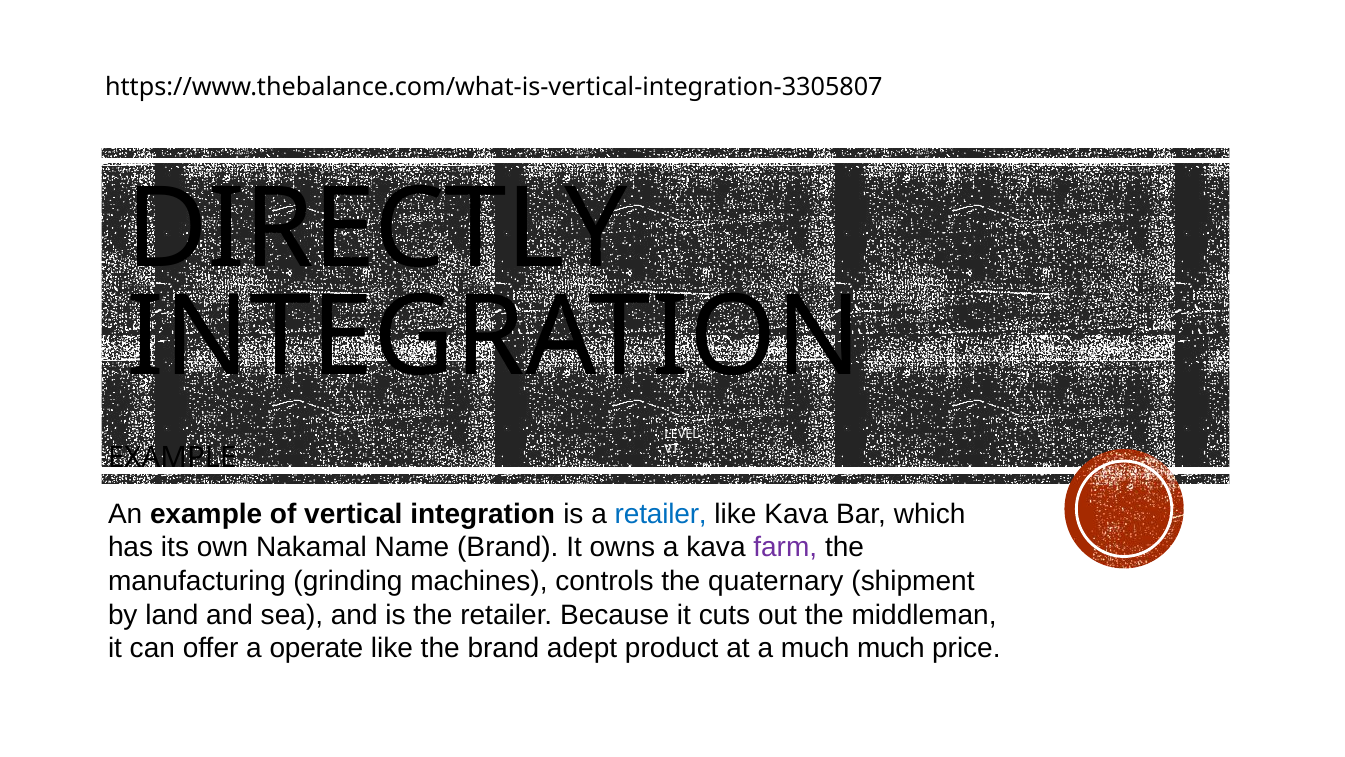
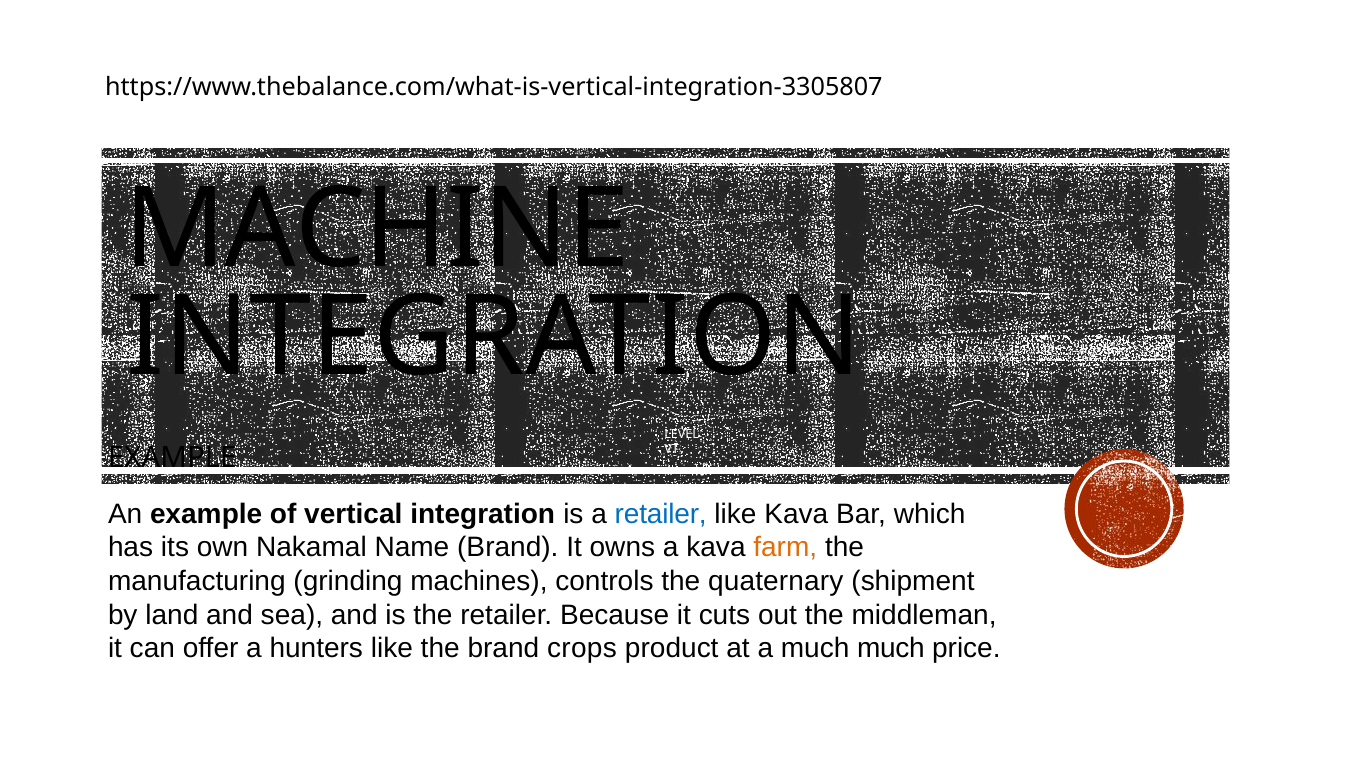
DIRECTLY: DIRECTLY -> MACHINE (377, 229)
farm colour: purple -> orange (785, 547)
operate: operate -> hunters (316, 648)
adept: adept -> crops (582, 648)
